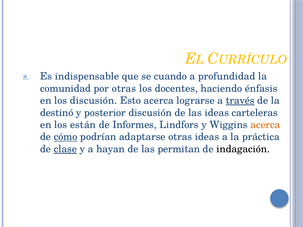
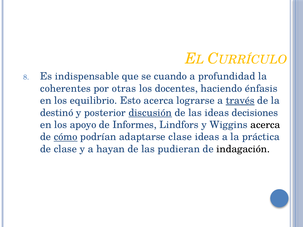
comunidad: comunidad -> coherentes (66, 89)
los discusión: discusión -> equilibrio (94, 101)
discusión underline: none -> present (150, 113)
carteleras: carteleras -> decisiones (255, 113)
están: están -> apoyo (83, 125)
acerca colour: orange -> black (265, 125)
adaptarse otras: otras -> clase (180, 137)
clase underline: present -> none (65, 149)
permitan: permitan -> pudieran (179, 149)
